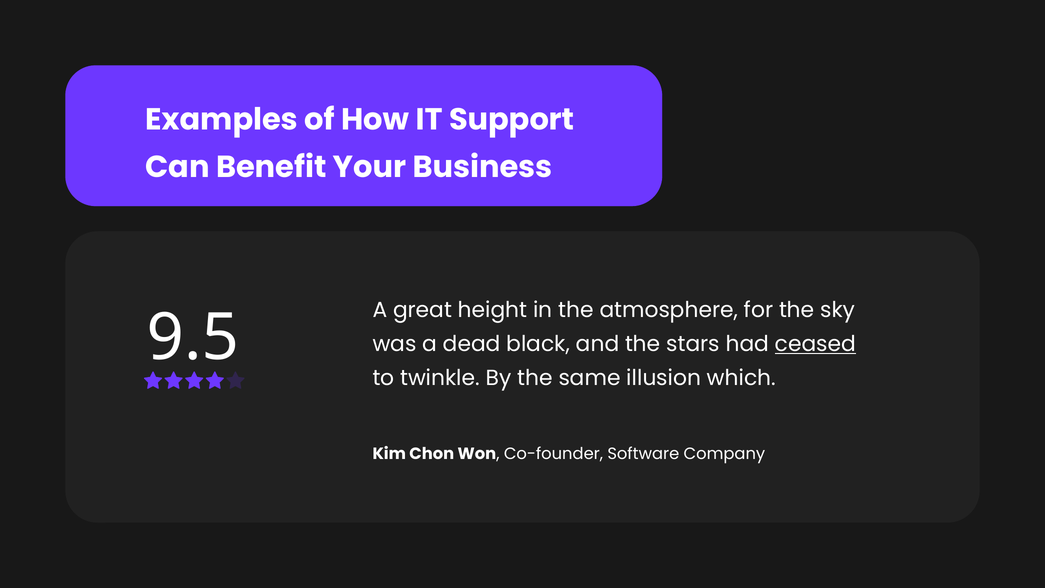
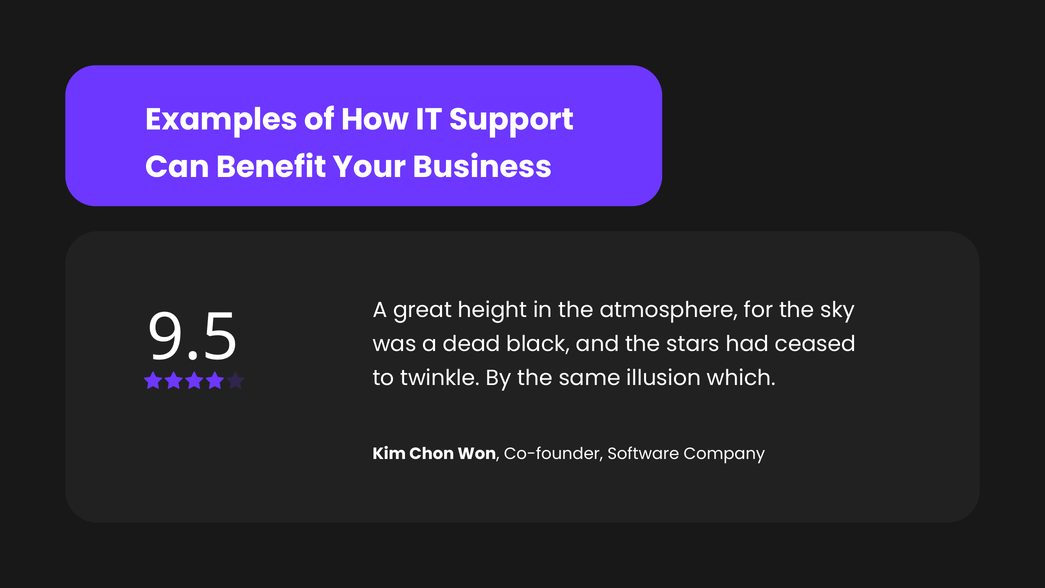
ceased underline: present -> none (815, 344)
